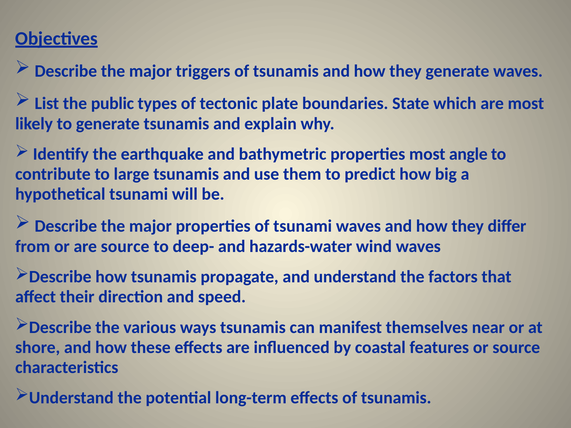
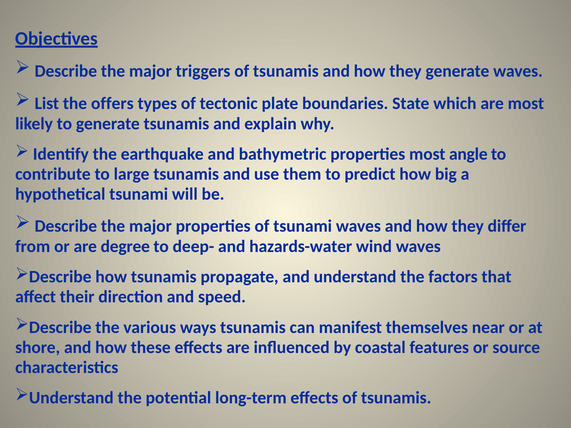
public: public -> offers (112, 103)
are source: source -> degree (125, 247)
